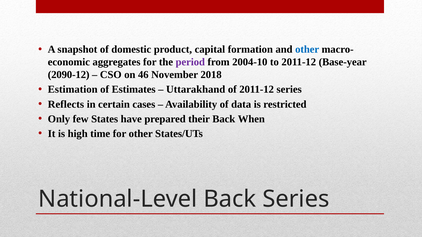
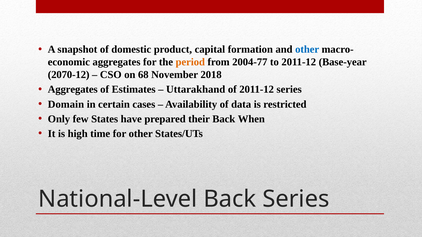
period colour: purple -> orange (190, 62)
2004-10: 2004-10 -> 2004-77 (250, 62)
2090-12: 2090-12 -> 2070-12 (69, 75)
46: 46 -> 68 (143, 75)
Estimation: Estimation -> Aggregates (73, 90)
Reflects: Reflects -> Domain (66, 104)
